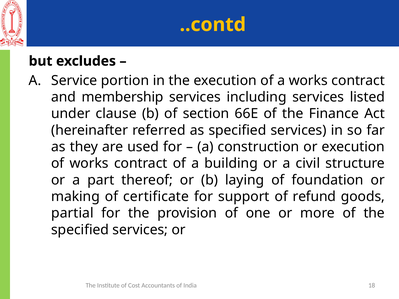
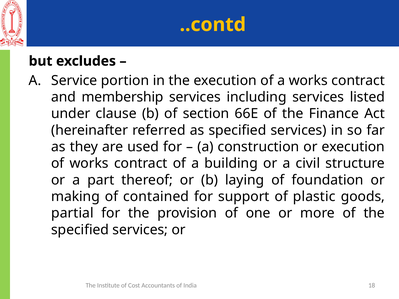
certificate: certificate -> contained (156, 197)
refund: refund -> plastic (314, 197)
